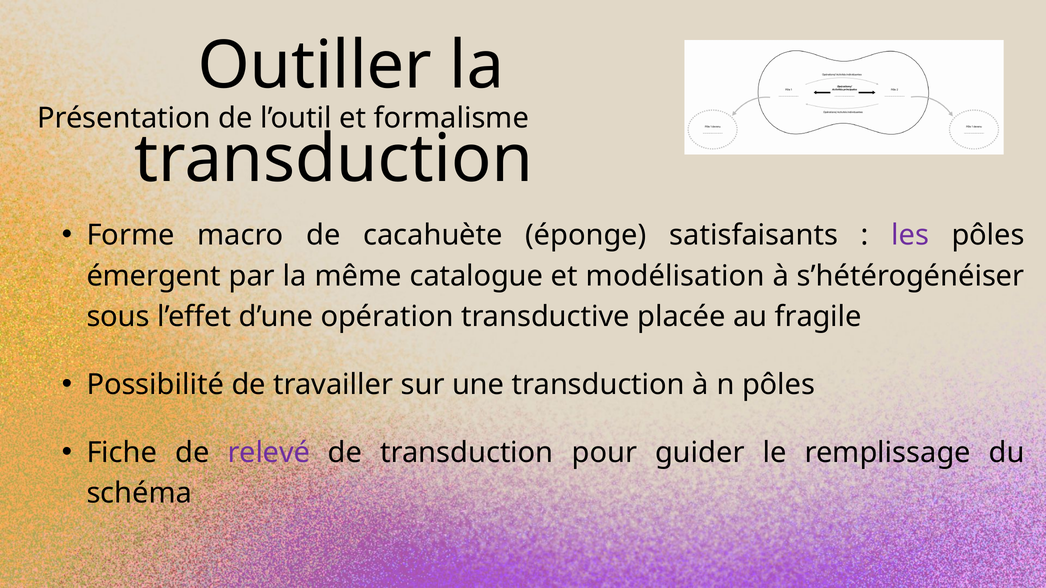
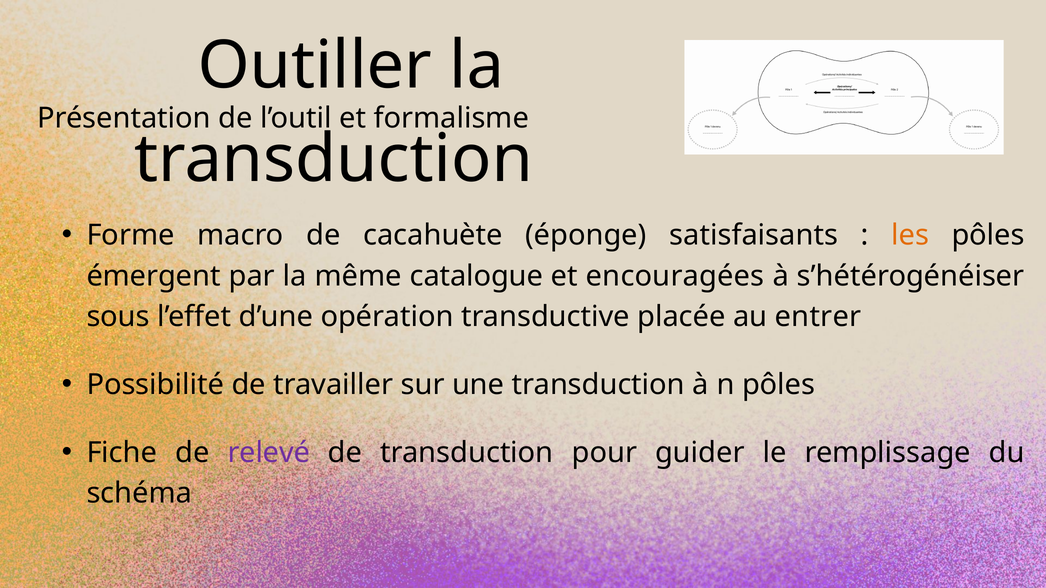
les colour: purple -> orange (910, 235)
modélisation: modélisation -> encouragées (675, 276)
fragile: fragile -> entrer (818, 317)
